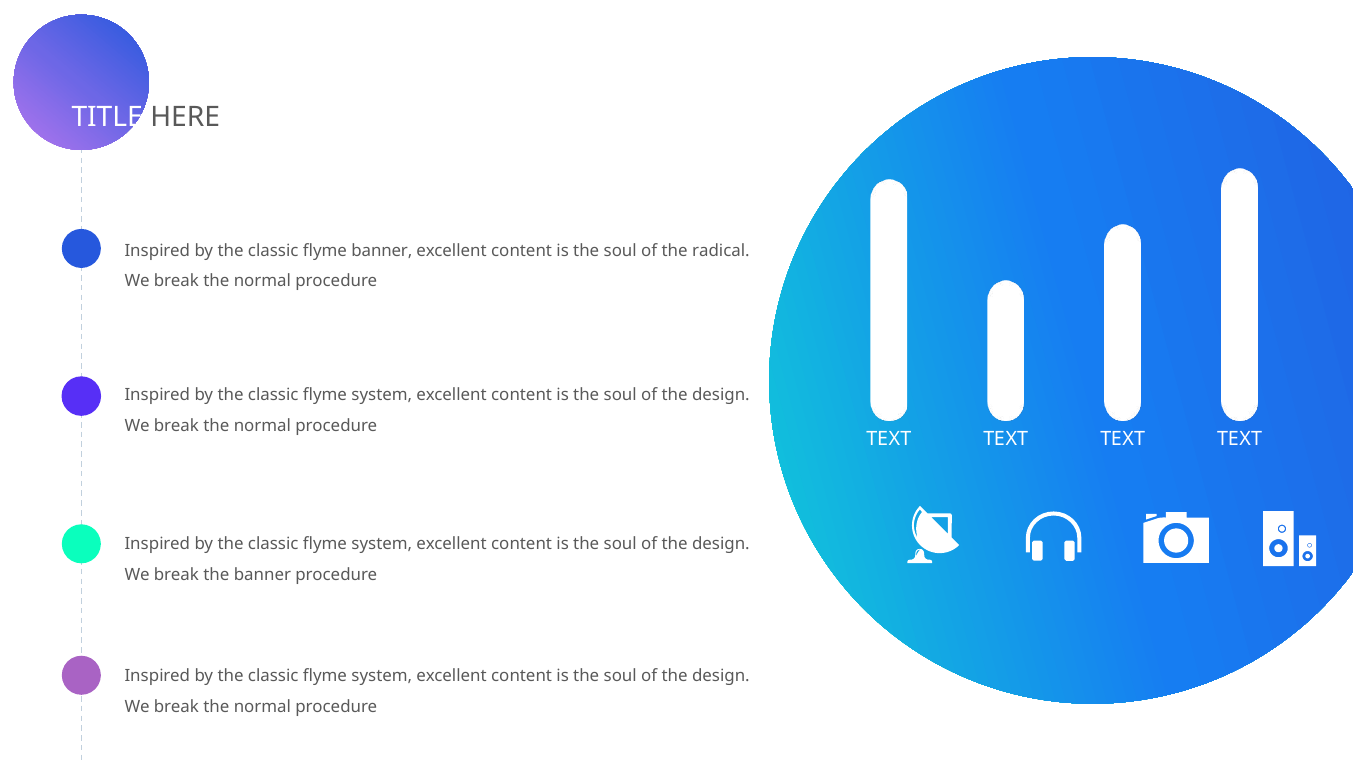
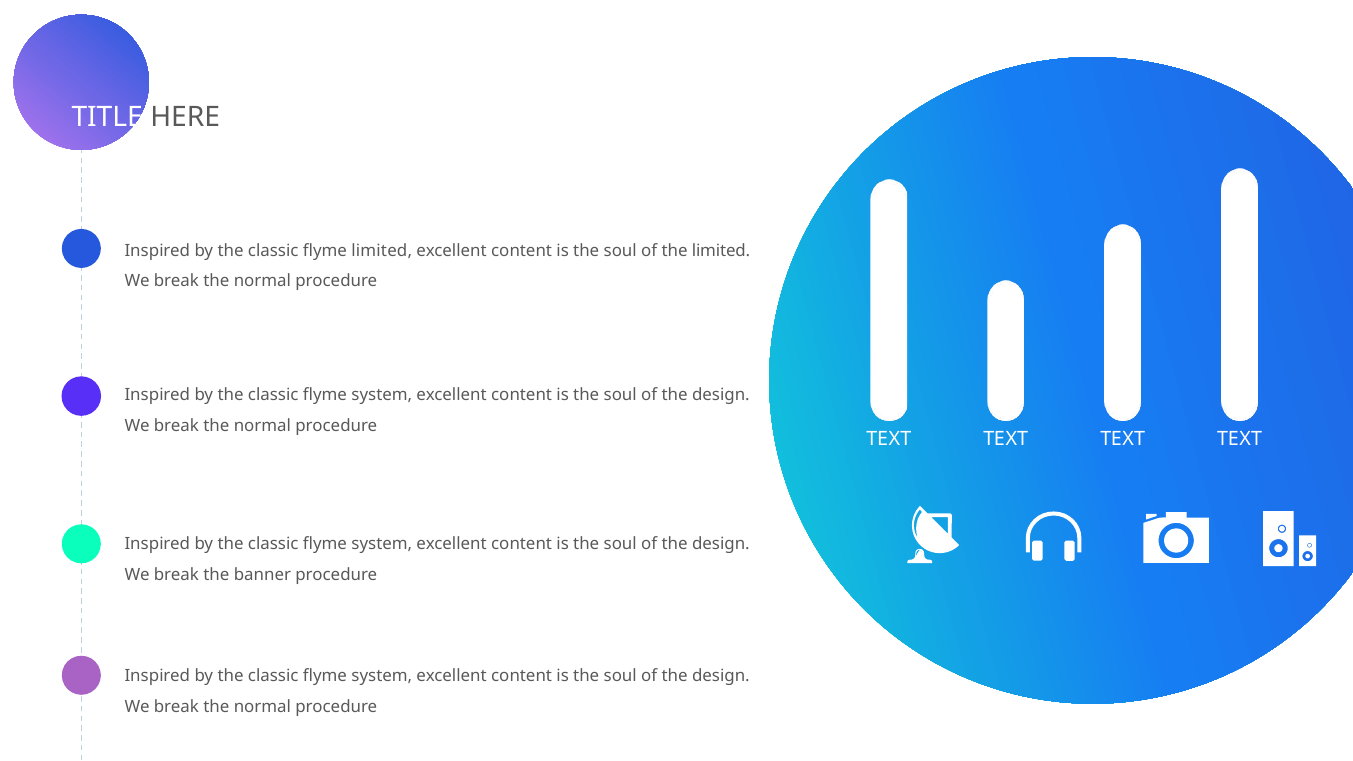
flyme banner: banner -> limited (382, 251)
the radical: radical -> limited (721, 251)
